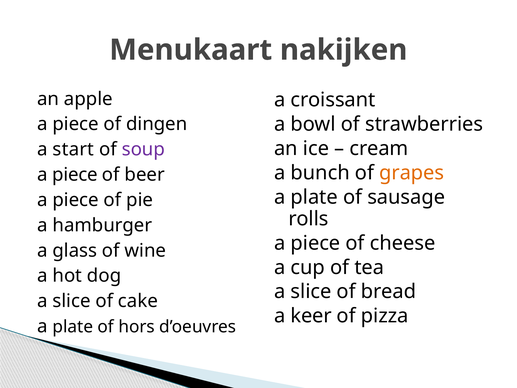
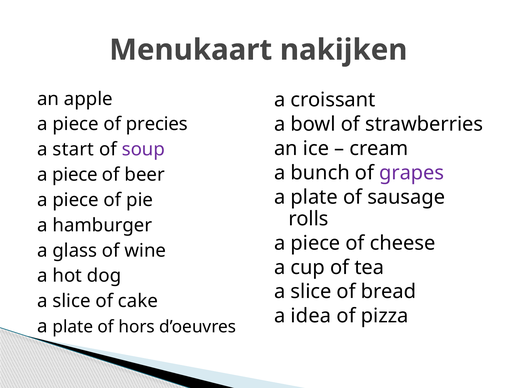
dingen: dingen -> precies (157, 124)
grapes colour: orange -> purple (412, 173)
keer: keer -> idea (311, 316)
